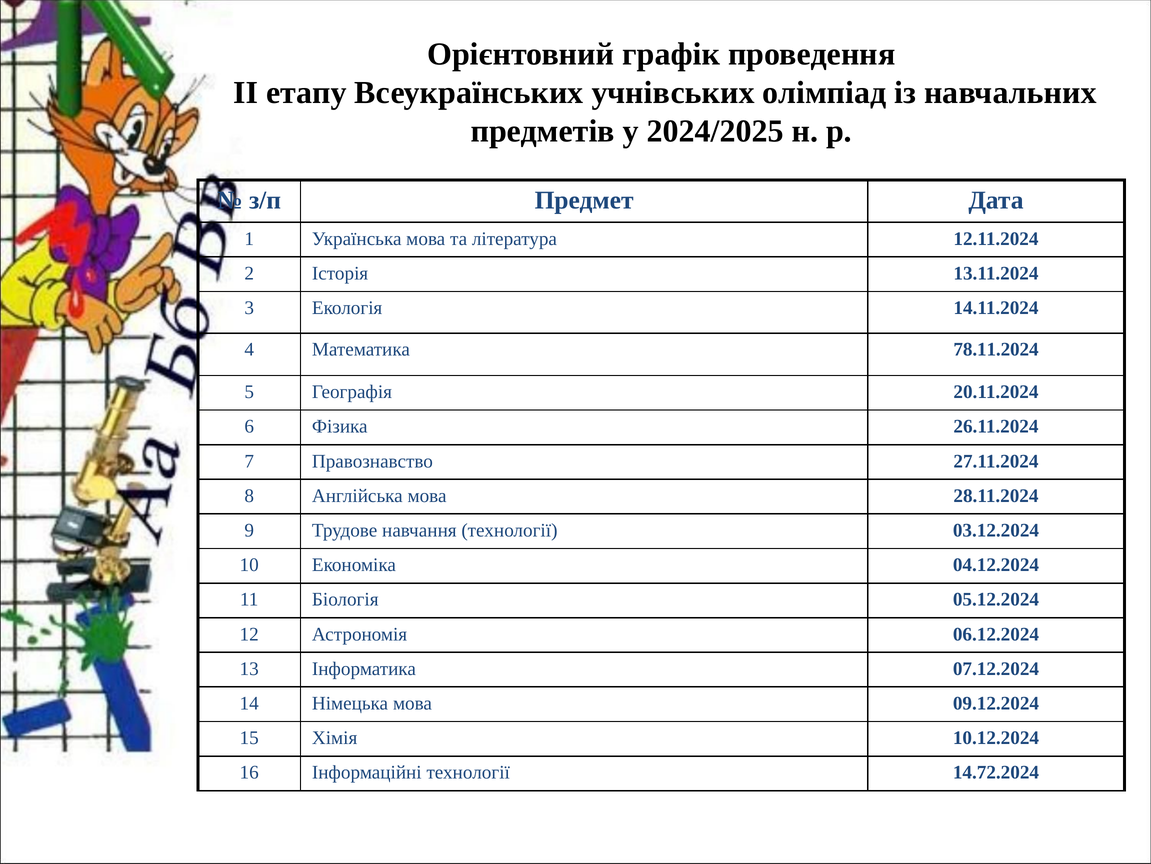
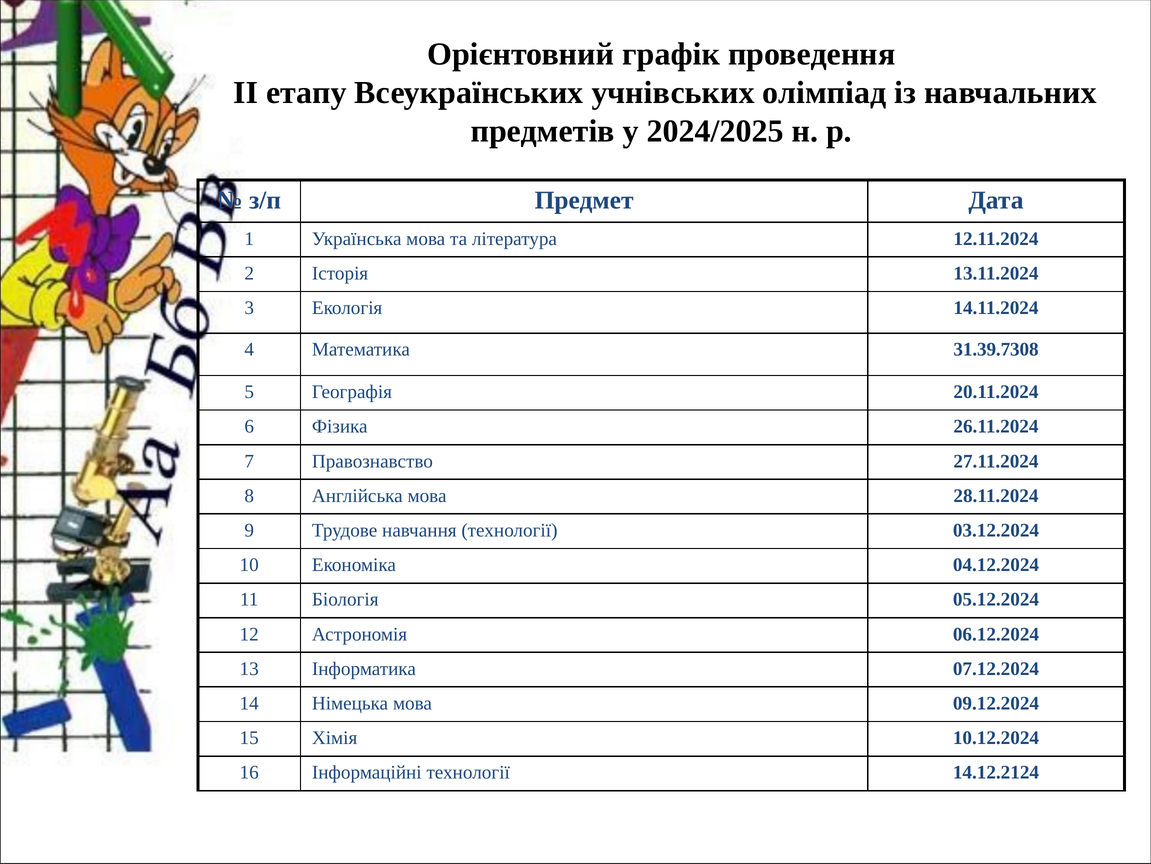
78.11.2024: 78.11.2024 -> 31.39.7308 (996, 349)
14.72.2024: 14.72.2024 -> 14.12.2124 (996, 772)
